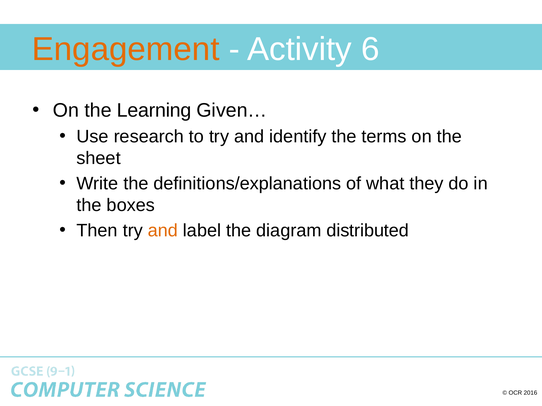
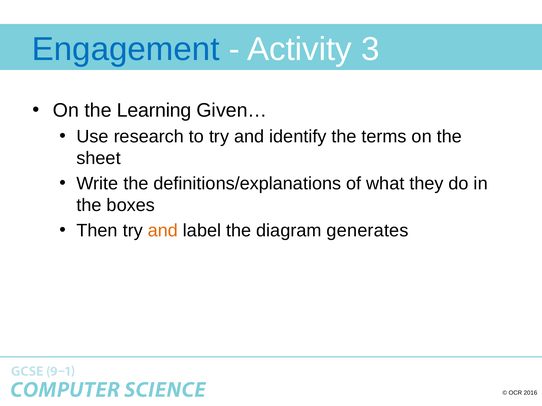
Engagement colour: orange -> blue (126, 49)
6: 6 -> 3 (370, 49)
distributed: distributed -> generates (368, 231)
